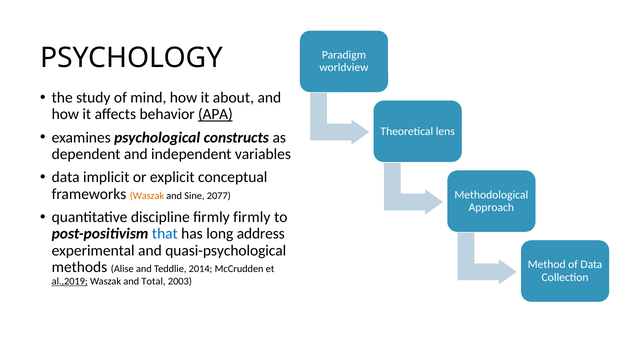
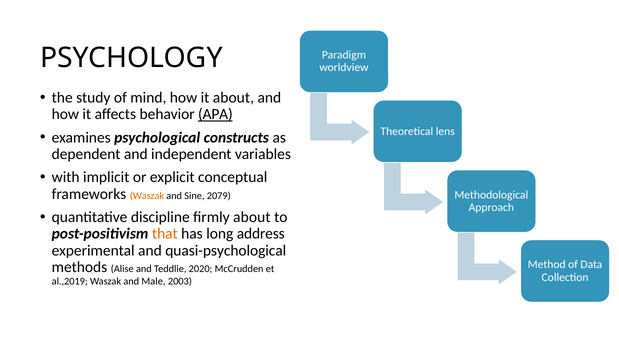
data: data -> with (66, 177)
2077: 2077 -> 2079 (219, 196)
firmly firmly: firmly -> about (252, 217)
that colour: blue -> orange (165, 234)
2014: 2014 -> 2020 (201, 269)
al.,2019 underline: present -> none (70, 281)
Total: Total -> Male (153, 281)
